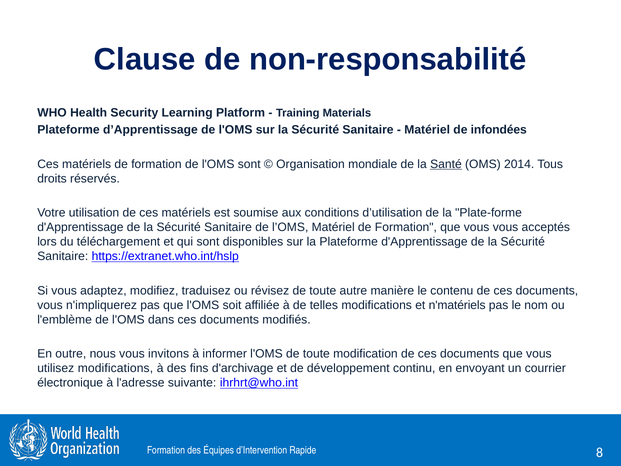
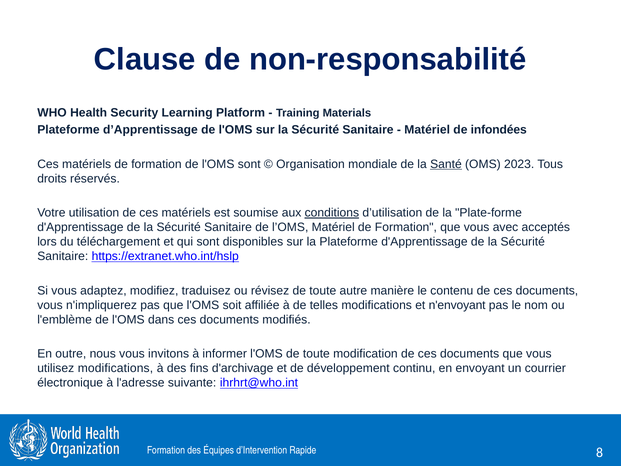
2014: 2014 -> 2023 (519, 164)
conditions underline: none -> present (332, 213)
vous vous: vous -> avec (506, 227)
n'matériels: n'matériels -> n'envoyant (457, 305)
